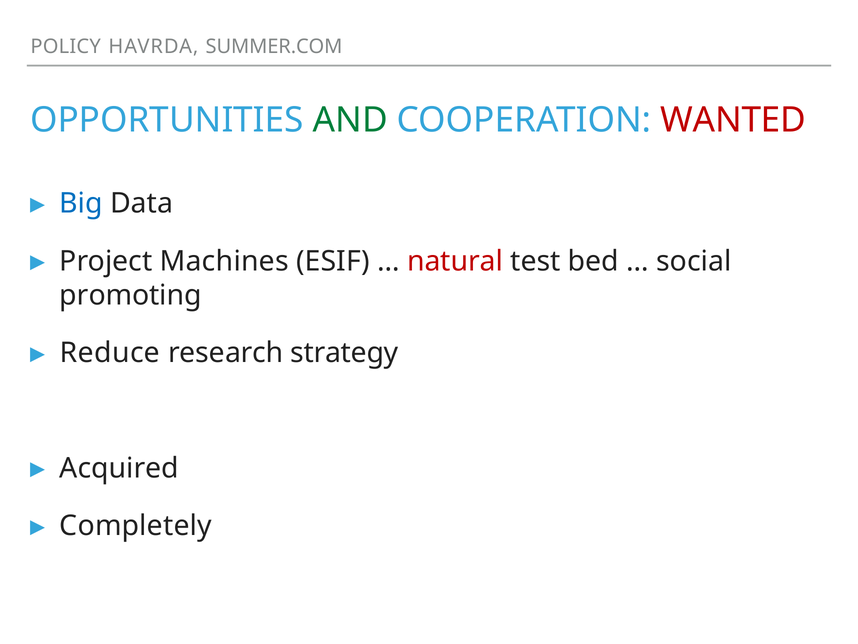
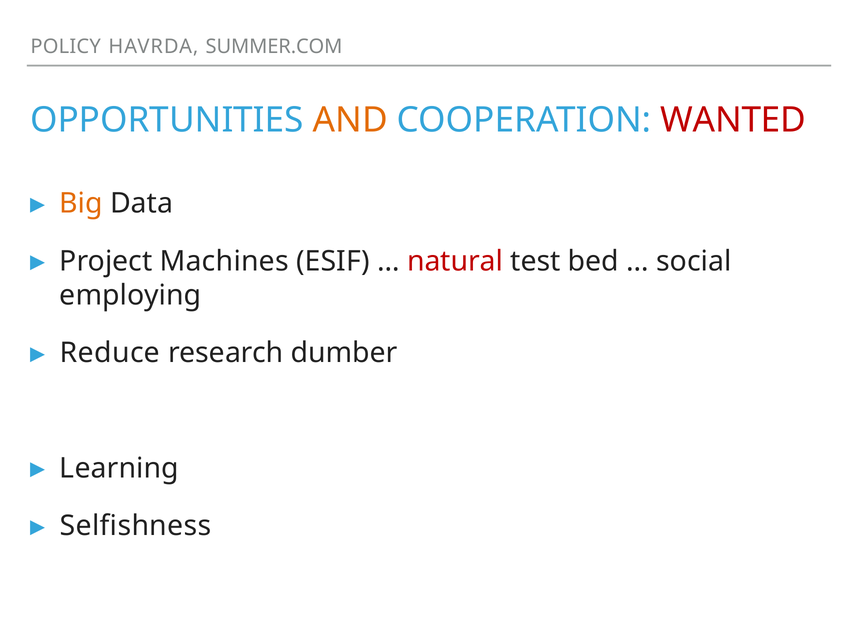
AND colour: green -> orange (350, 120)
Big colour: blue -> orange (81, 203)
promoting: promoting -> employing (130, 295)
strategy: strategy -> dumber (344, 353)
Acquired: Acquired -> Learning (119, 468)
Completely: Completely -> Selfishness (136, 526)
